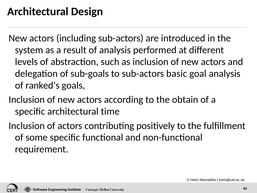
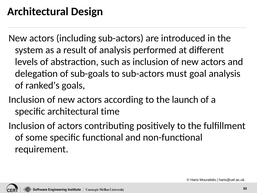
basic: basic -> must (177, 74)
obtain: obtain -> launch (185, 100)
